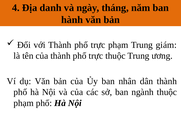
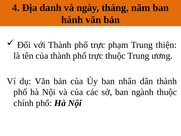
giám: giám -> thiện (166, 45)
phạm: phạm -> chính (24, 103)
